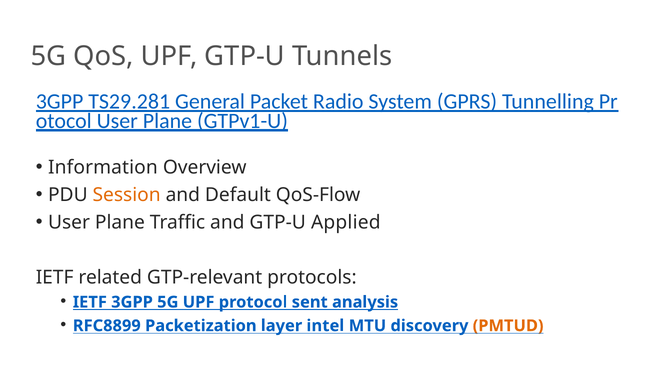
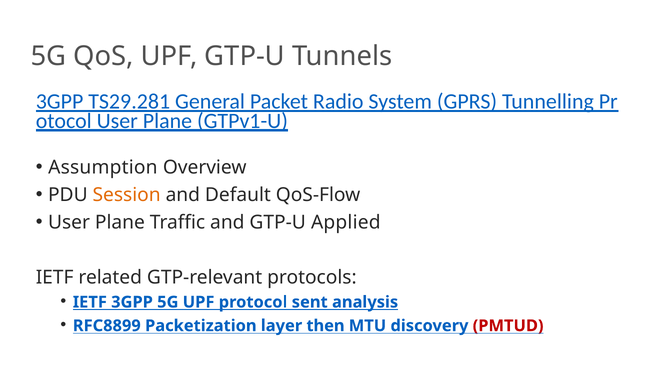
Information: Information -> Assumption (103, 167)
intel: intel -> then (325, 326)
PMTUD colour: orange -> red (508, 326)
